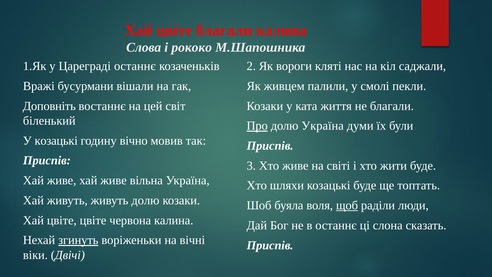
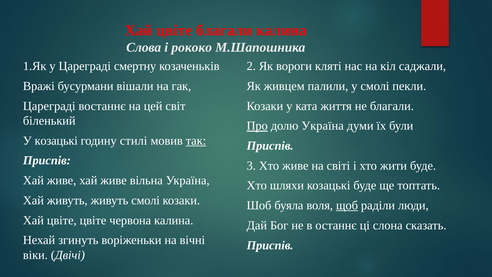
Цареграді останнє: останнє -> смертну (135, 66)
Доповніть: Доповніть -> Цареграді (49, 106)
вічно: вічно -> стилі (134, 141)
так underline: none -> present (196, 141)
живуть долю: долю -> смолі (146, 200)
згинуть underline: present -> none (78, 240)
